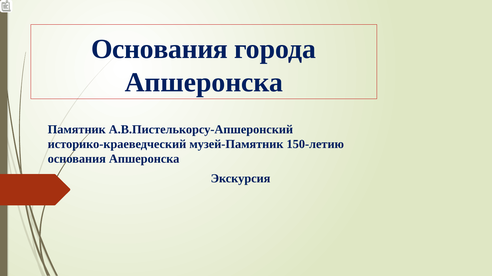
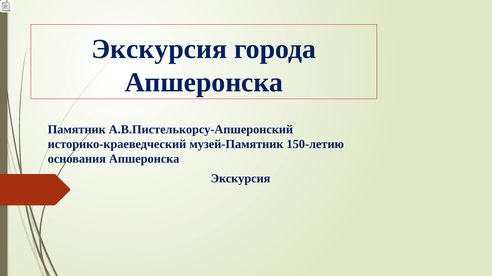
Основания: Основания -> Экскурсия (159, 49)
